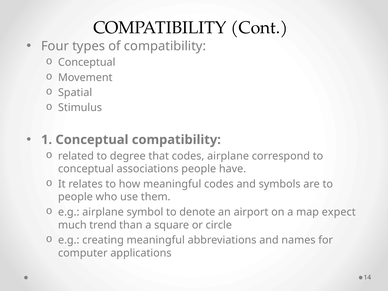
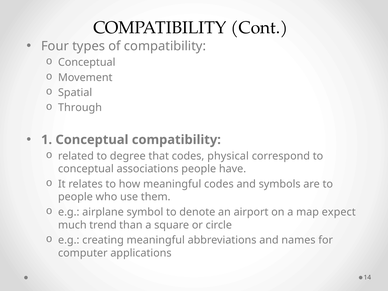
Stimulus: Stimulus -> Through (80, 108)
codes airplane: airplane -> physical (228, 156)
